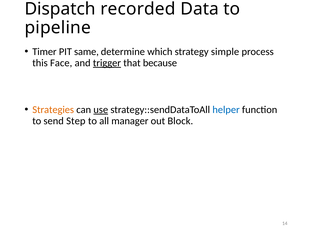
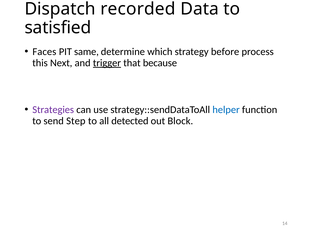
pipeline: pipeline -> satisfied (58, 28)
Timer: Timer -> Faces (44, 52)
simple: simple -> before (225, 52)
Face: Face -> Next (61, 63)
Strategies colour: orange -> purple (53, 110)
use underline: present -> none (101, 110)
manager: manager -> detected (130, 121)
